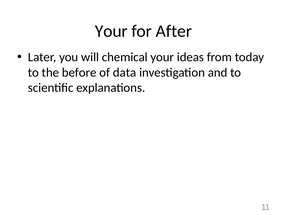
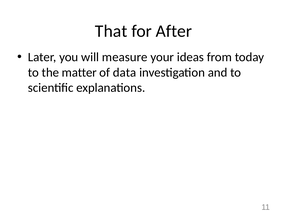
Your: Your -> That (111, 31)
chemical: chemical -> measure (125, 57)
before: before -> matter (79, 73)
